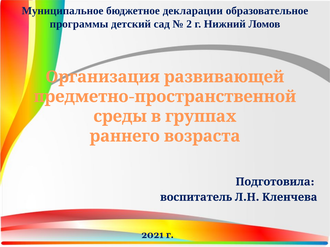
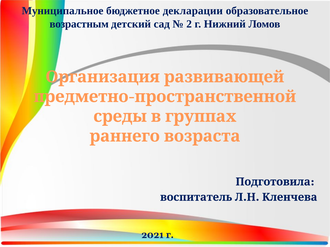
программы: программы -> возрастным (79, 24)
